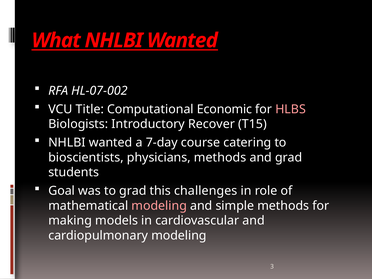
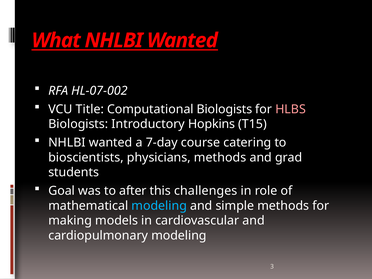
Computational Economic: Economic -> Biologists (224, 109)
Recover: Recover -> Hopkins (212, 124)
to grad: grad -> after (133, 191)
modeling colour: pink -> light blue (159, 206)
